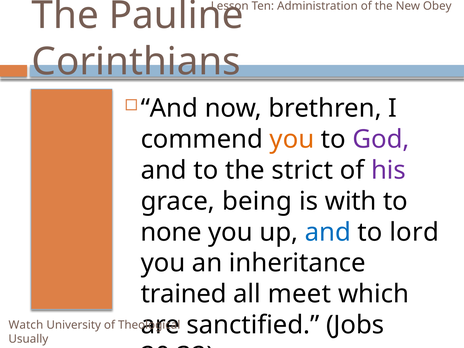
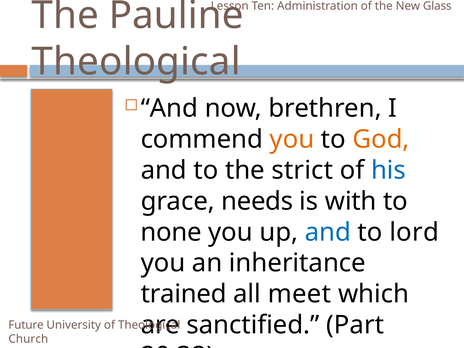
Obey: Obey -> Glass (437, 6)
Corinthians: Corinthians -> Theological (136, 62)
God colour: purple -> orange (381, 139)
his colour: purple -> blue (388, 170)
being: being -> needs (257, 201)
Jobs: Jobs -> Part (355, 325)
Watch: Watch -> Future (26, 325)
Usually: Usually -> Church (28, 339)
